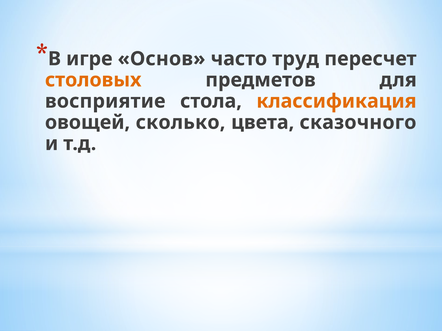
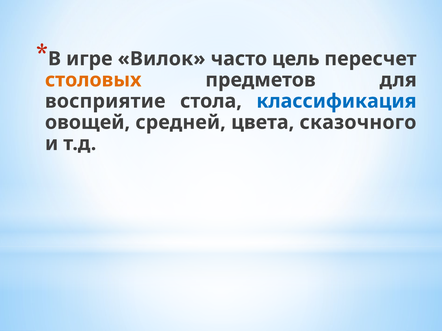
Основ: Основ -> Вилок (162, 59)
труд: труд -> цель (296, 59)
классификация colour: orange -> blue (336, 101)
сколько: сколько -> средней (181, 123)
